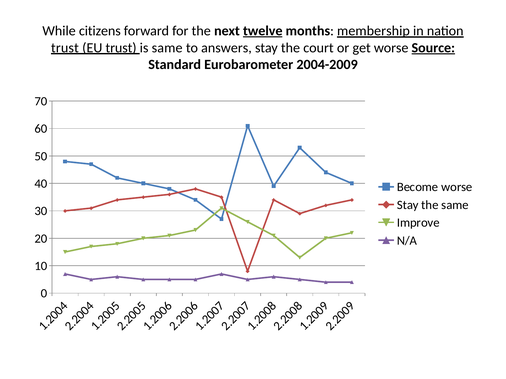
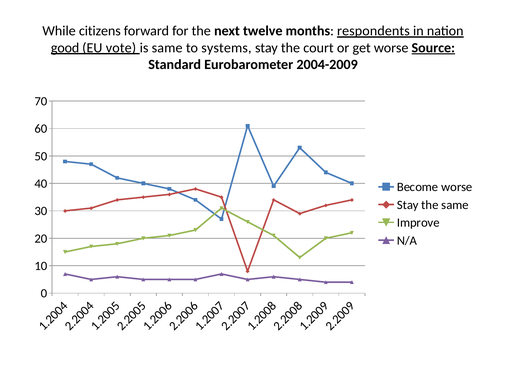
twelve underline: present -> none (263, 31)
membership: membership -> respondents (373, 31)
trust: trust -> good (65, 48)
EU trust: trust -> vote (121, 48)
answers: answers -> systems (226, 48)
